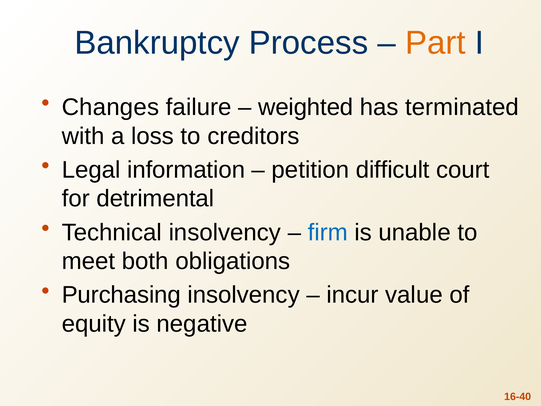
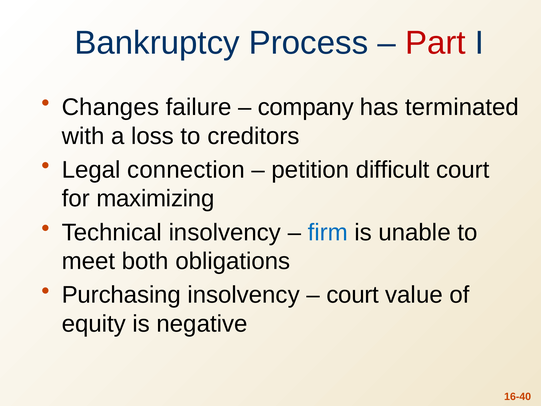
Part colour: orange -> red (435, 43)
weighted: weighted -> company (306, 107)
information: information -> connection (186, 170)
detrimental: detrimental -> maximizing (155, 199)
incur: incur -> court (353, 295)
